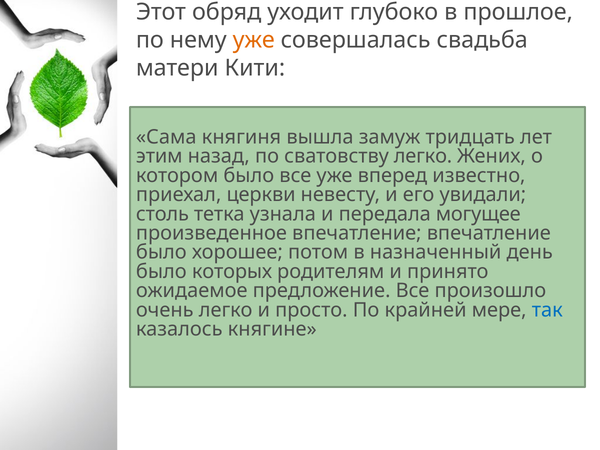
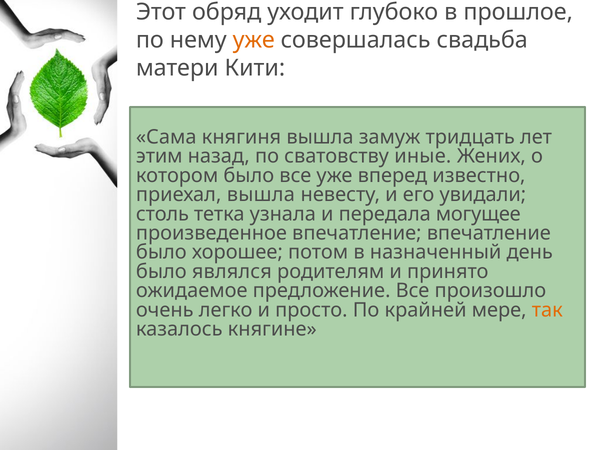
сватовству легко: легко -> иные (423, 156)
приехал церкви: церкви -> вышла (261, 195)
которых: которых -> являлся (232, 272)
так colour: blue -> orange (547, 310)
